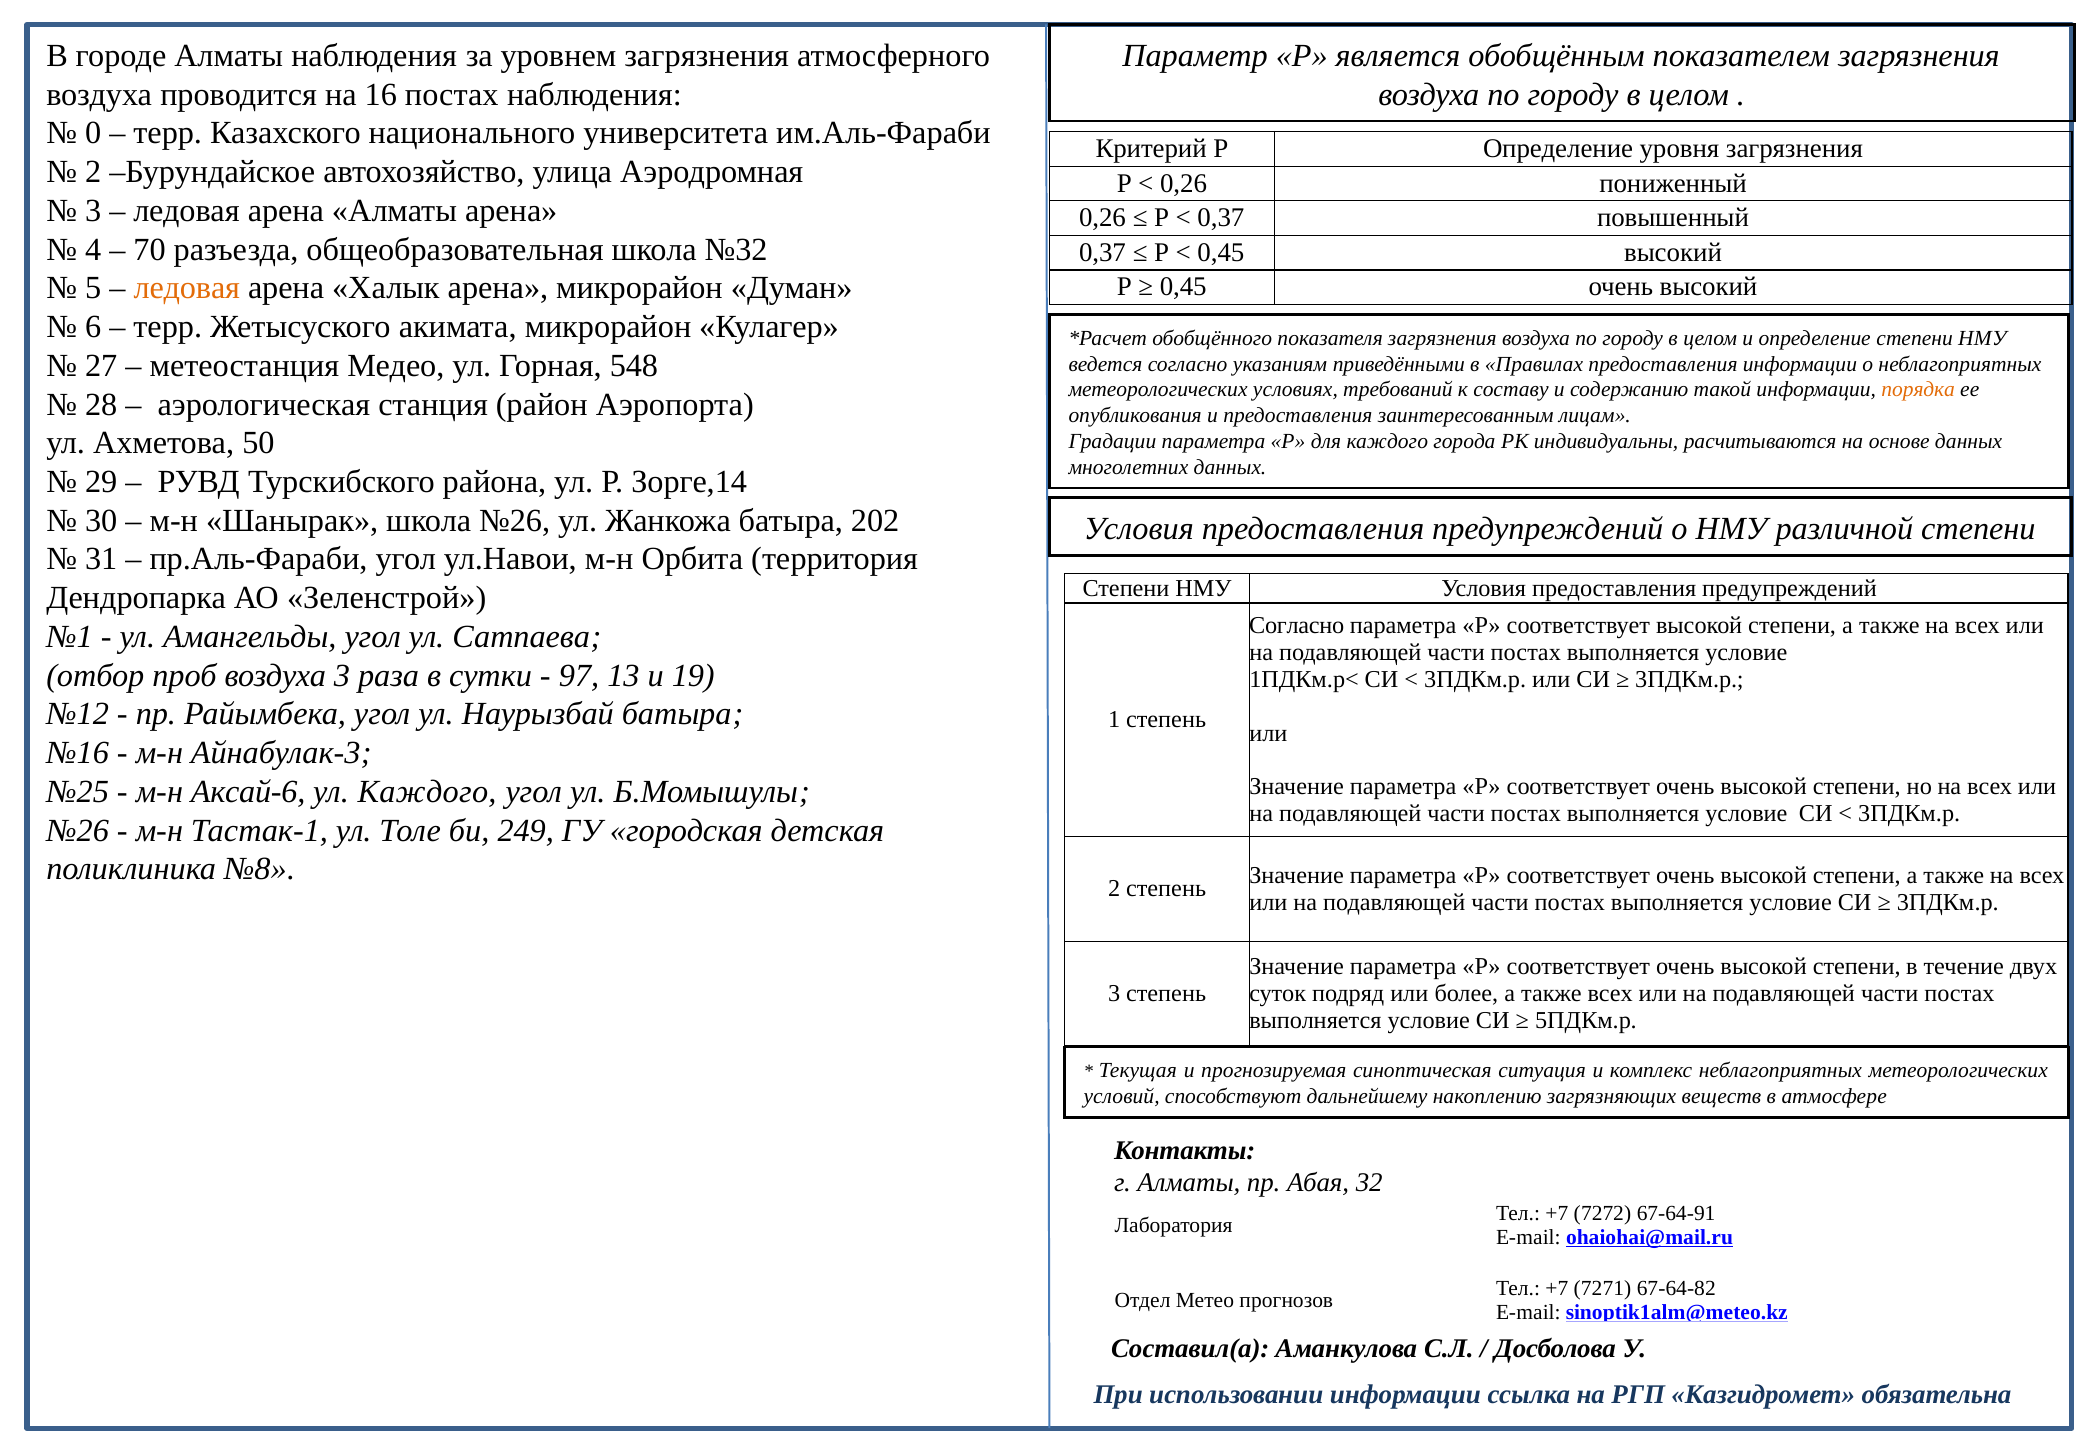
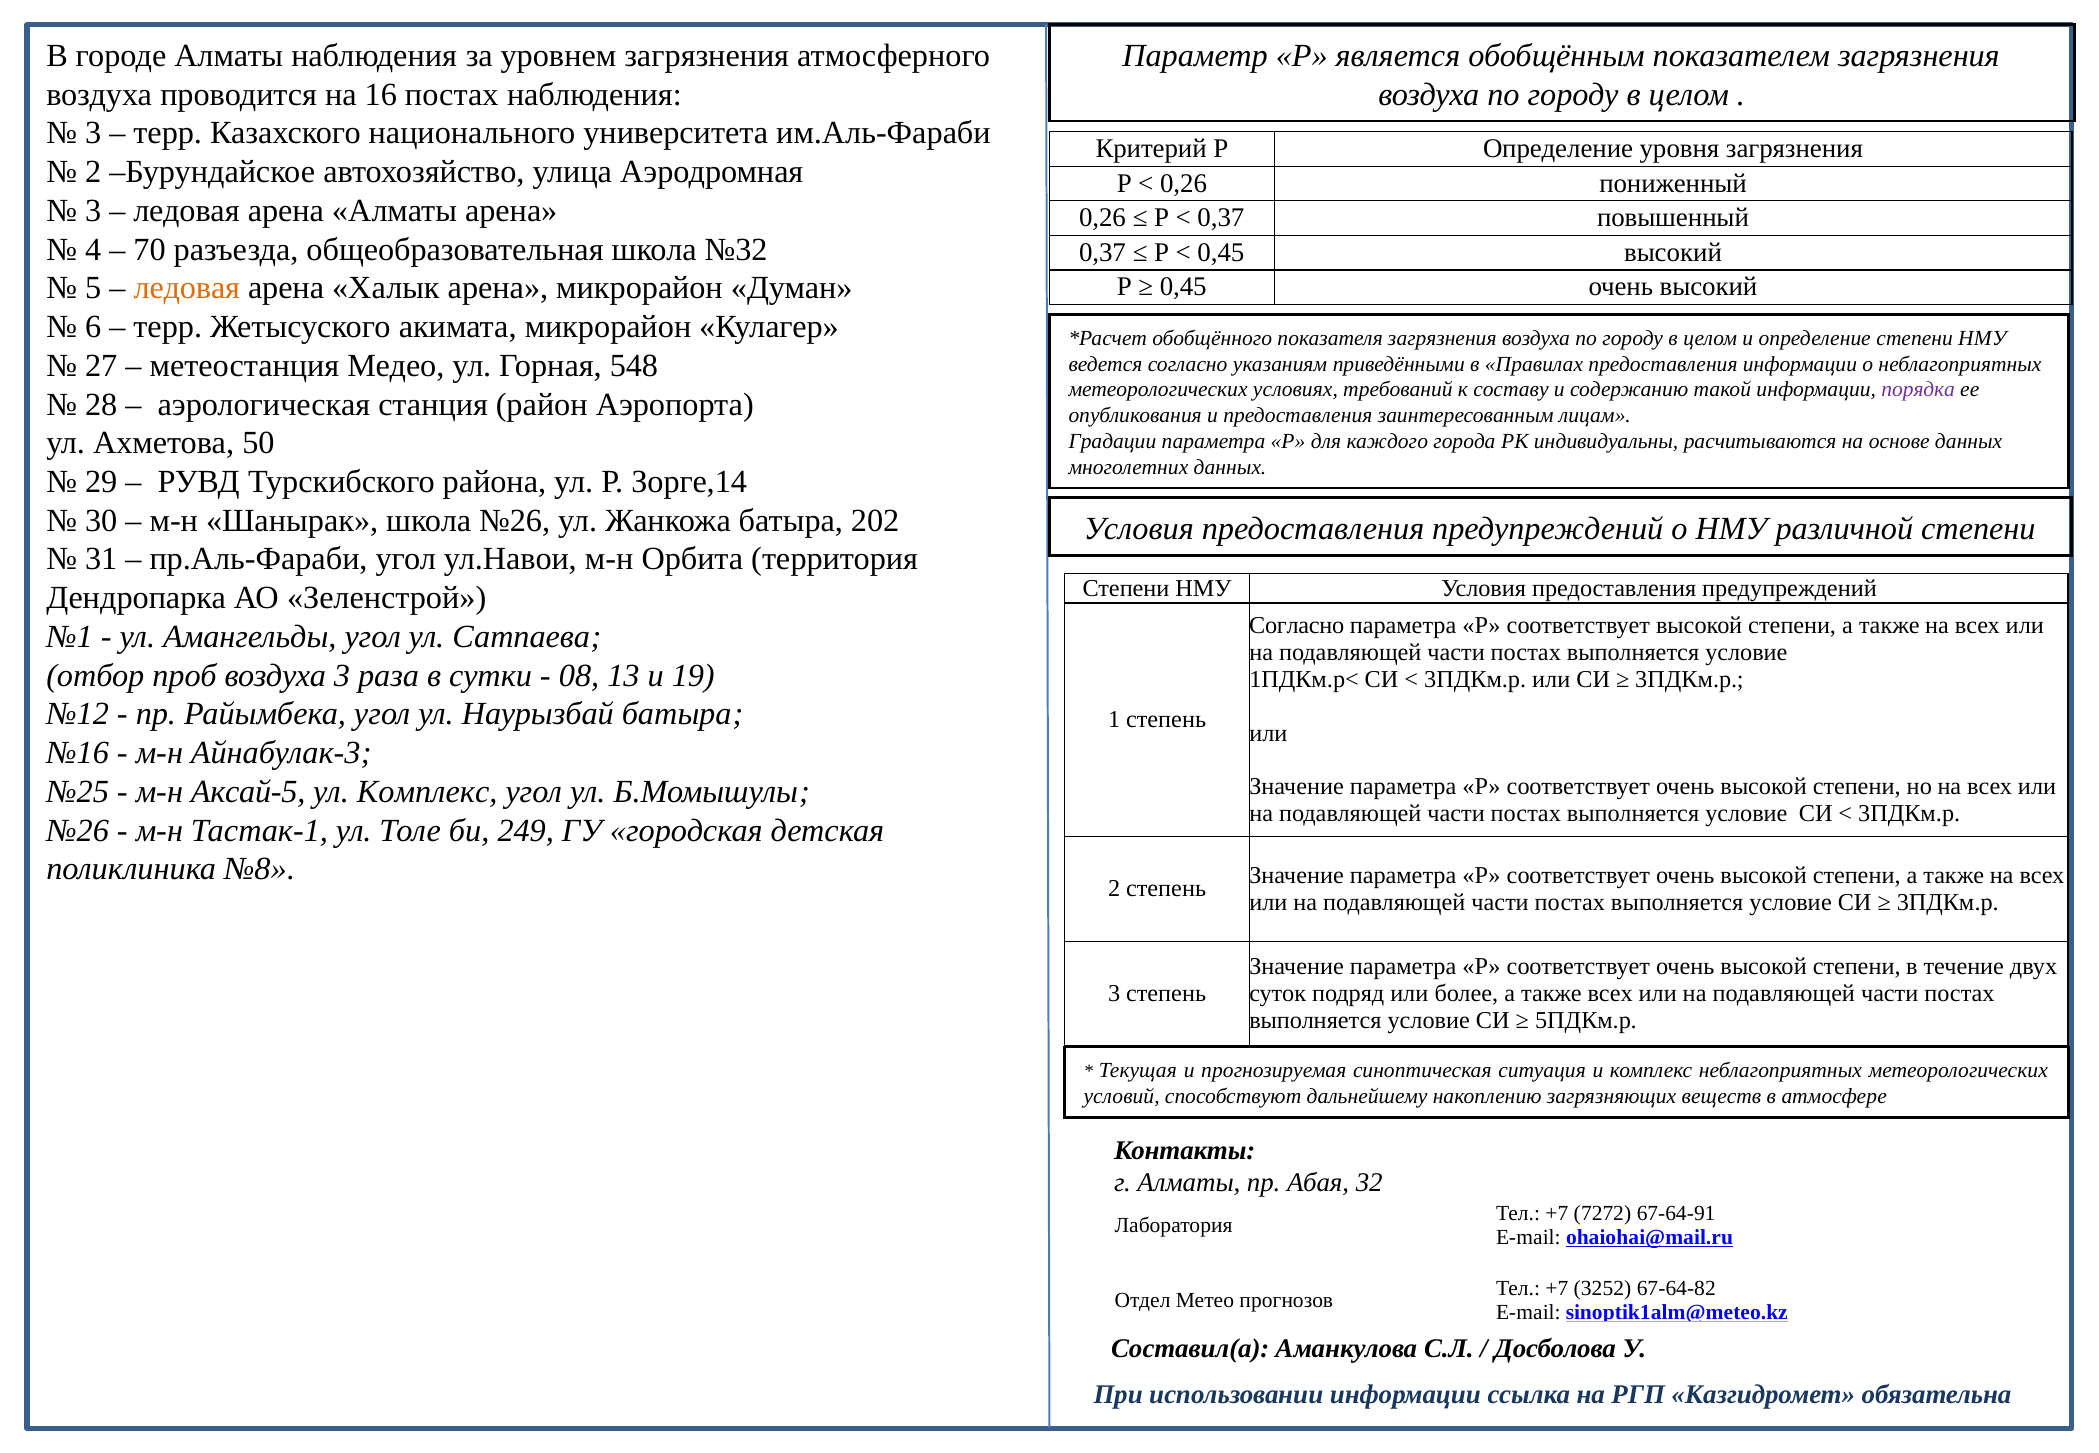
0: 0 -> 3 (93, 133)
порядка colour: orange -> purple (1918, 390)
97: 97 -> 08 (579, 676)
Аксай-6: Аксай-6 -> Аксай-5 (248, 792)
ул Каждого: Каждого -> Комплекс (427, 792)
7271: 7271 -> 3252 (1602, 1289)
